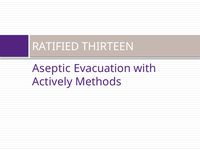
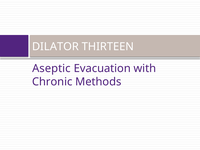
RATIFIED: RATIFIED -> DILATOR (55, 47)
Actively: Actively -> Chronic (52, 82)
